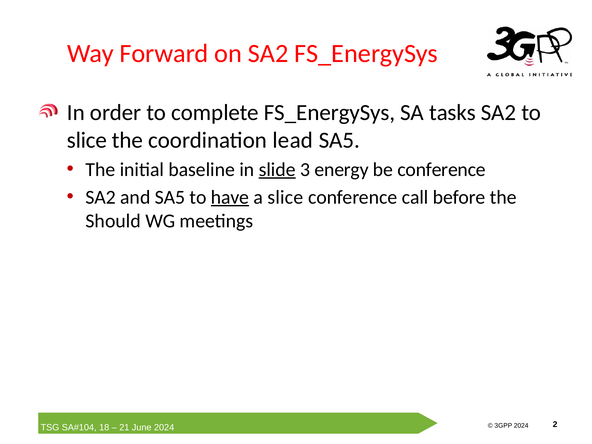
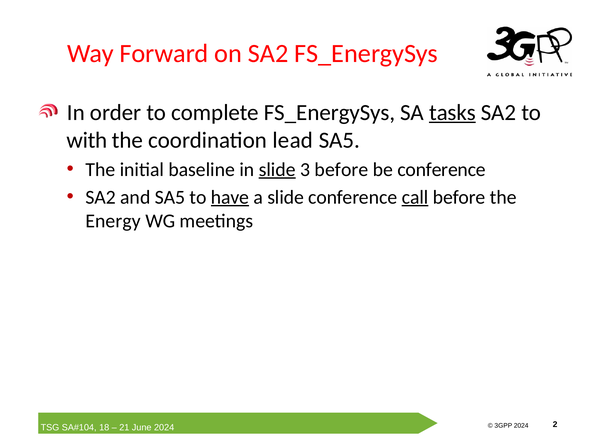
tasks underline: none -> present (453, 113)
slice: slice -> with (87, 140)
3 energy: energy -> before (341, 170)
a slice: slice -> slide (286, 197)
call underline: none -> present (415, 197)
Should: Should -> Energy (113, 221)
